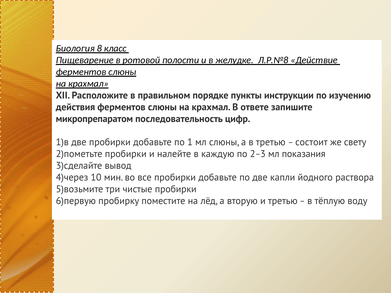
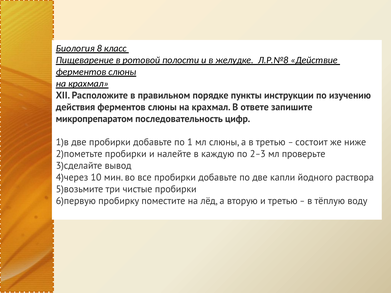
свету: свету -> ниже (355, 142)
показания: показания -> проверьте (304, 154)
